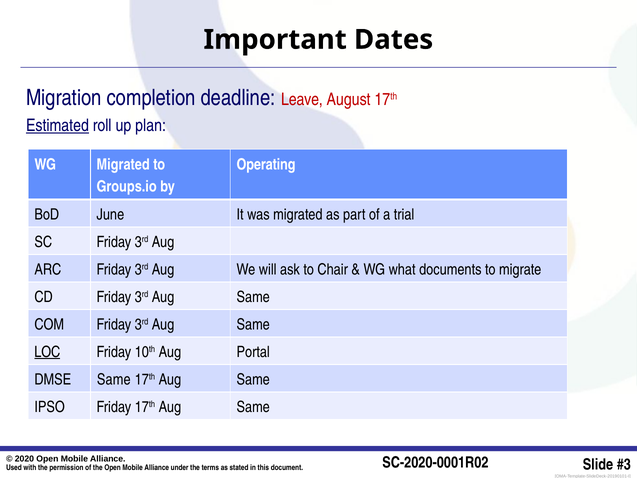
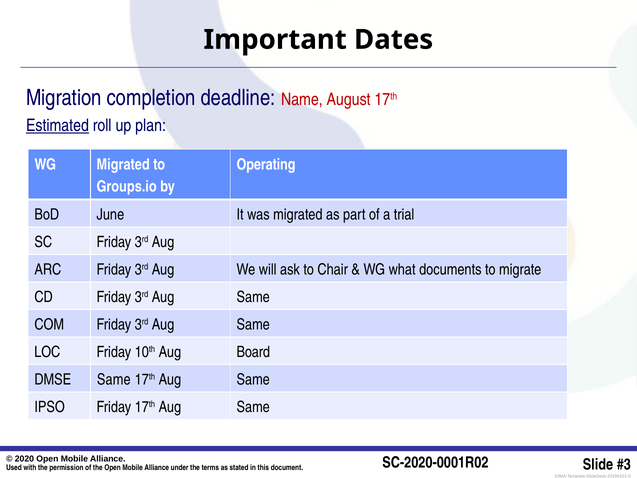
Leave: Leave -> Name (302, 99)
LOC underline: present -> none (47, 352)
Portal: Portal -> Board (253, 352)
